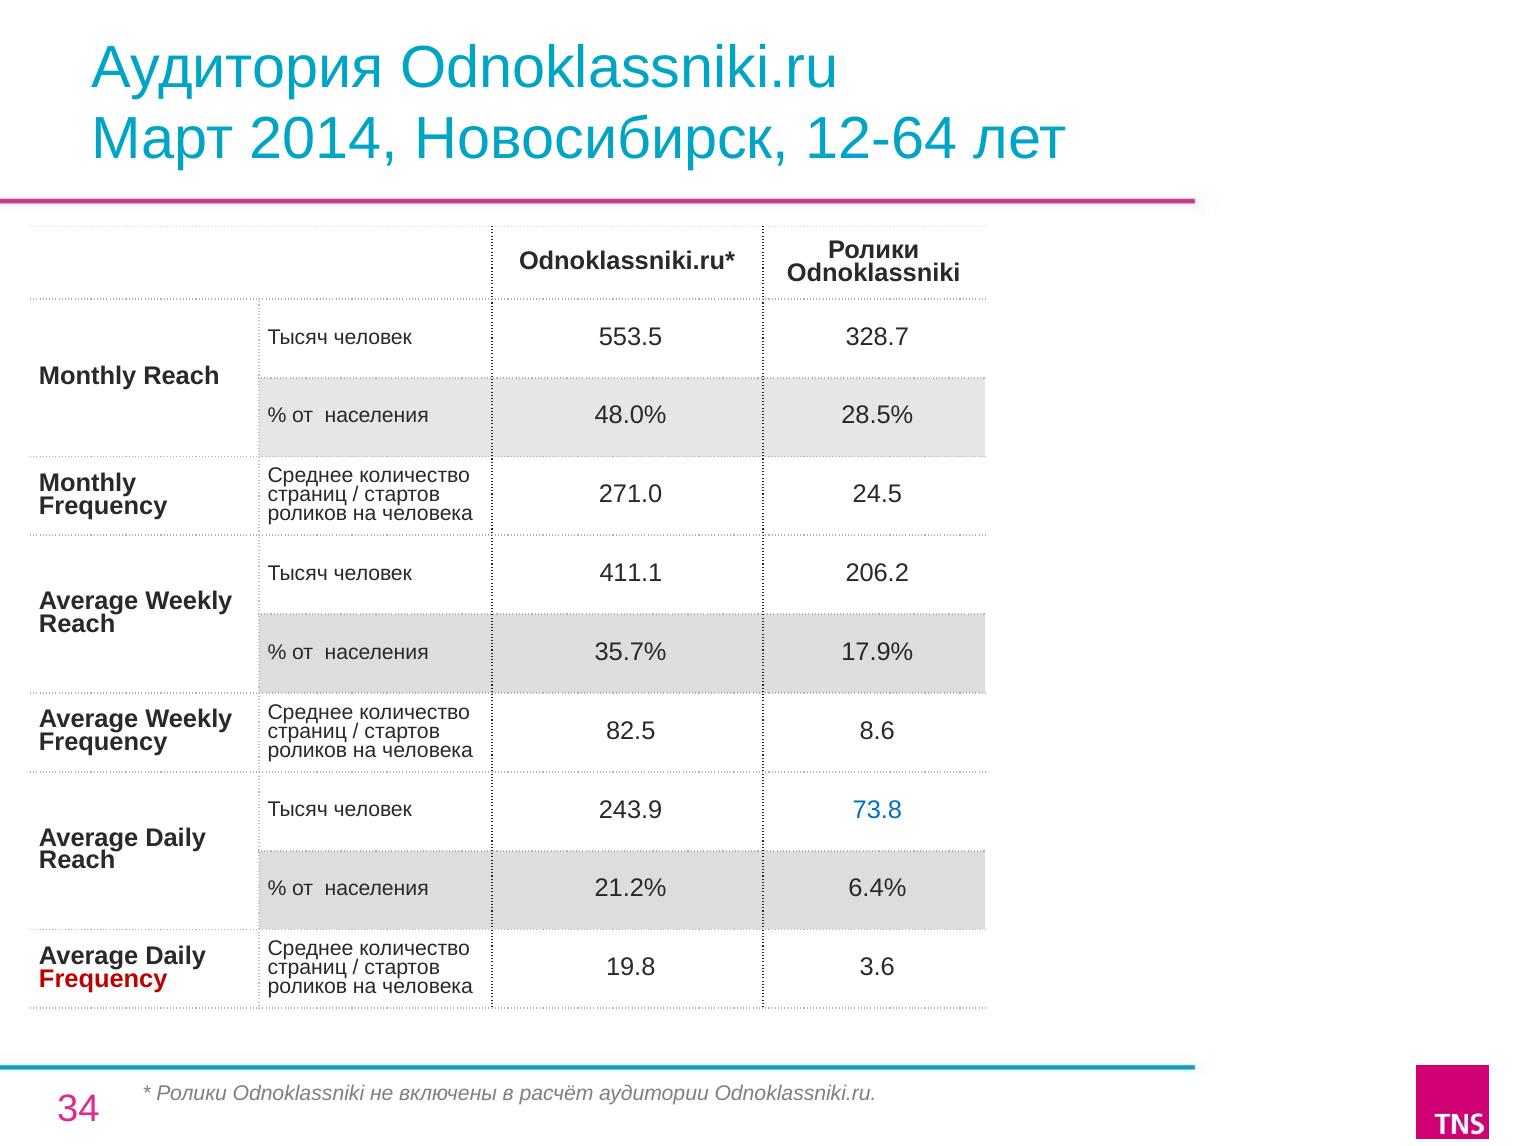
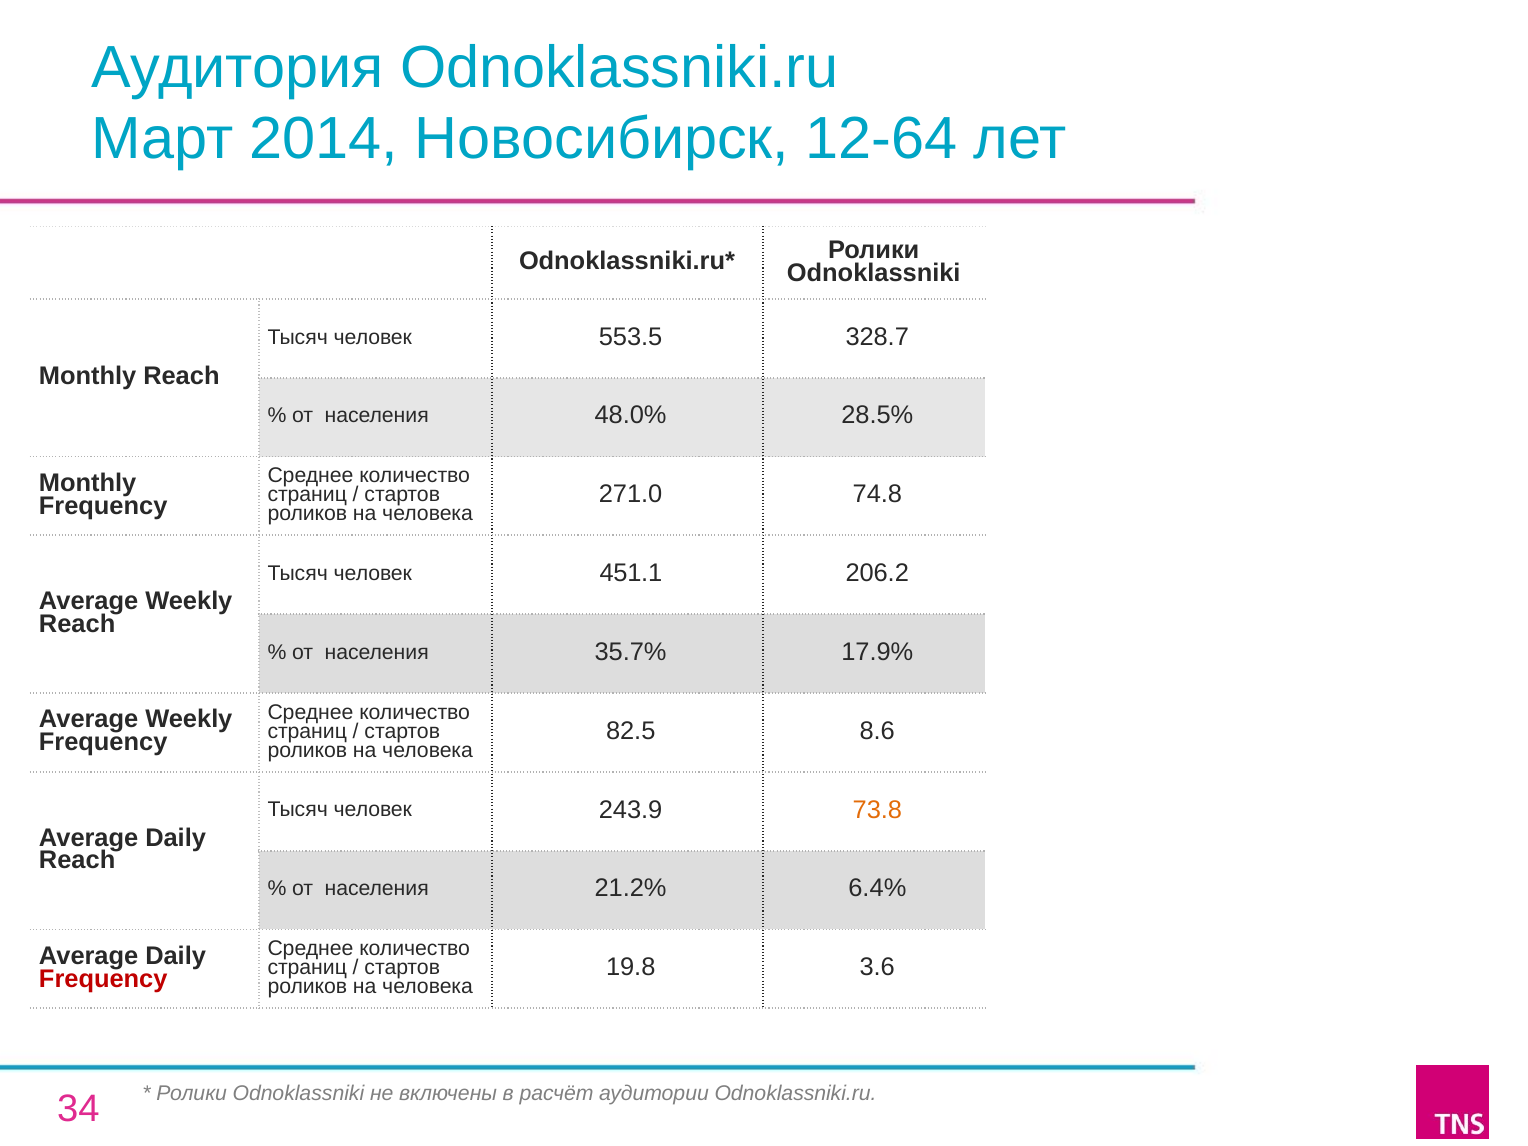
24.5: 24.5 -> 74.8 (877, 494)
411.1: 411.1 -> 451.1 (631, 573)
73.8 colour: blue -> orange (877, 810)
